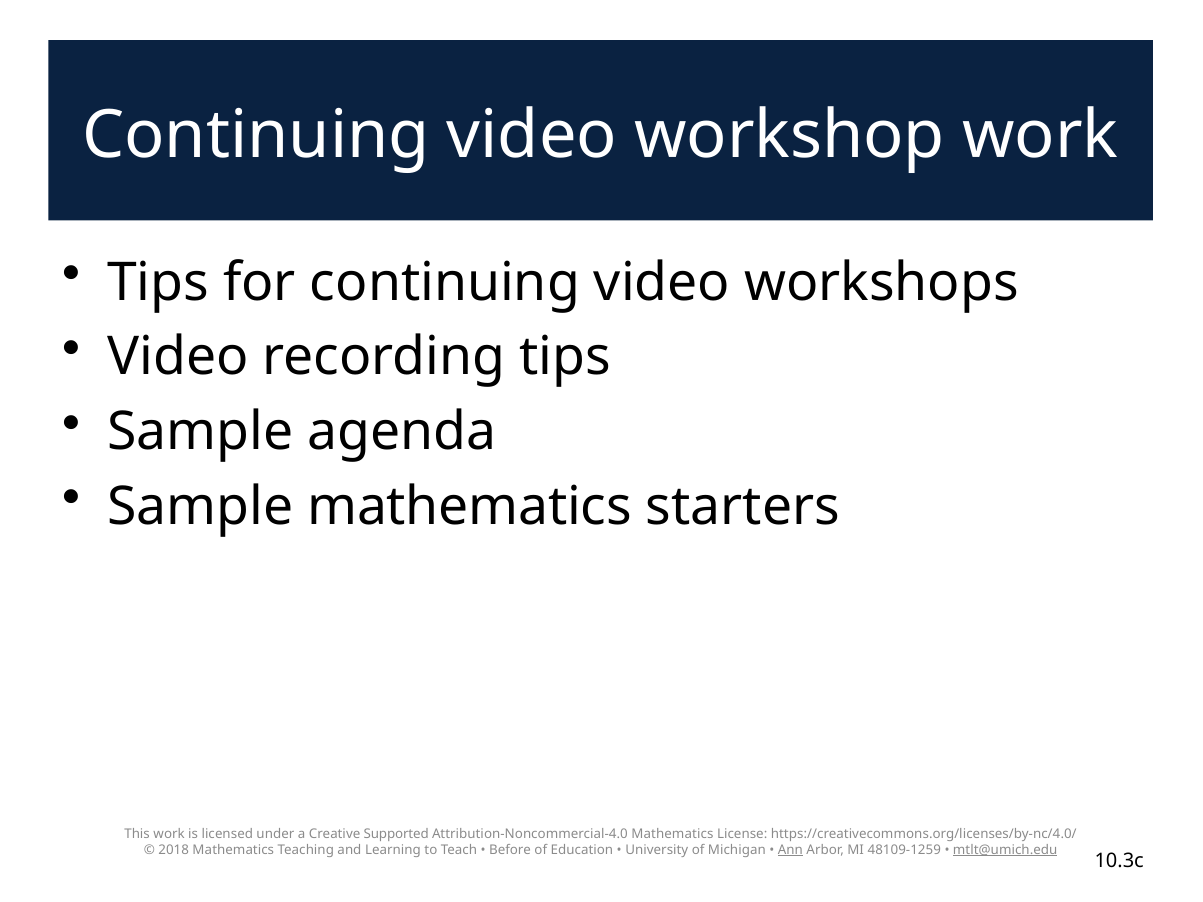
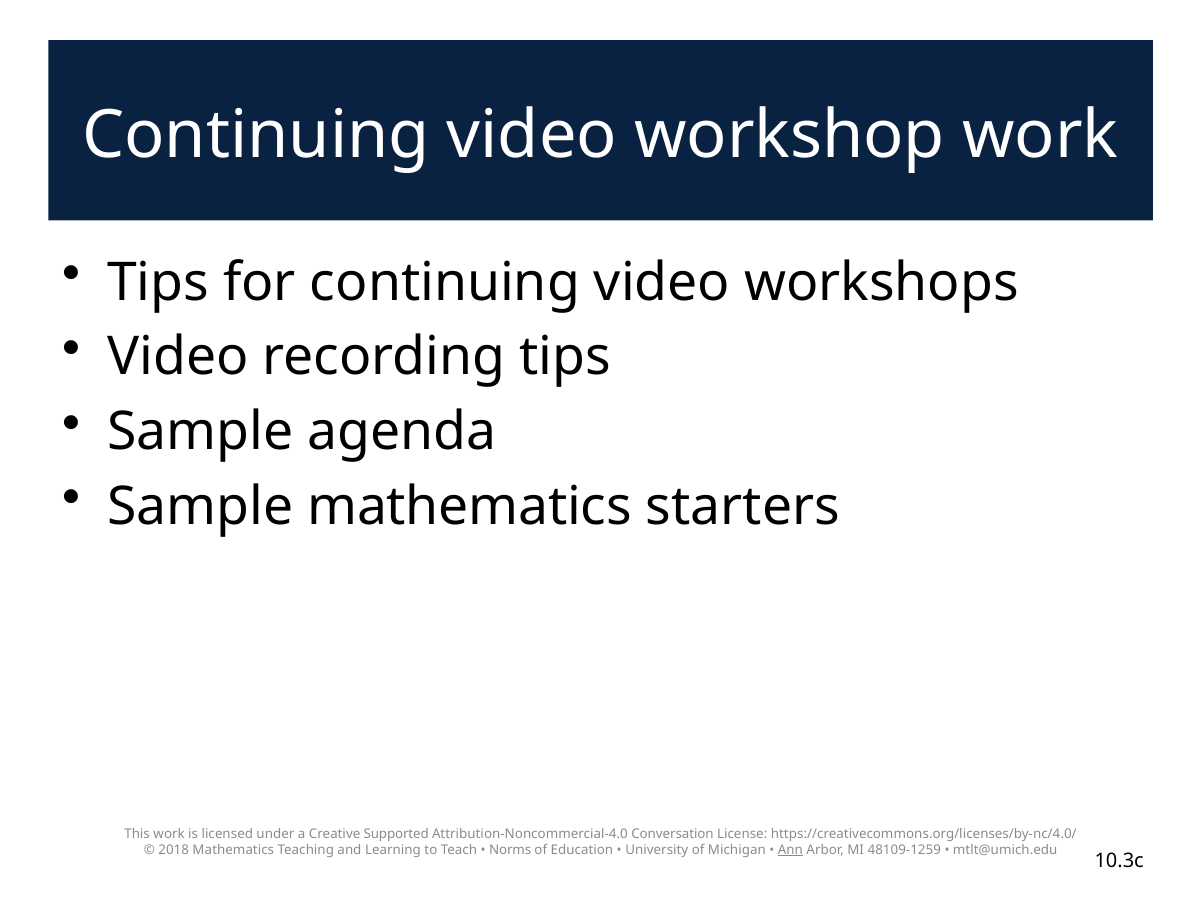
Attribution-Noncommercial-4.0 Mathematics: Mathematics -> Conversation (672, 834)
Before: Before -> Norms (510, 850)
mtlt@umich.edu underline: present -> none (1005, 850)
